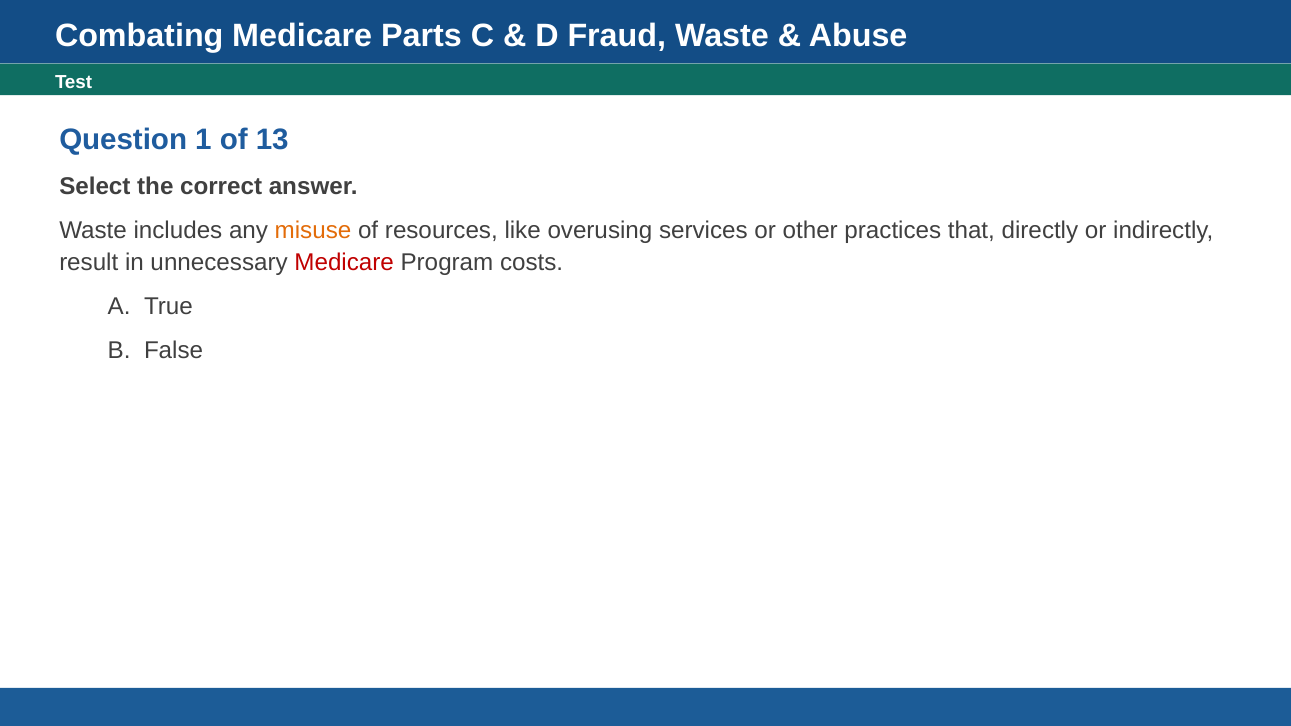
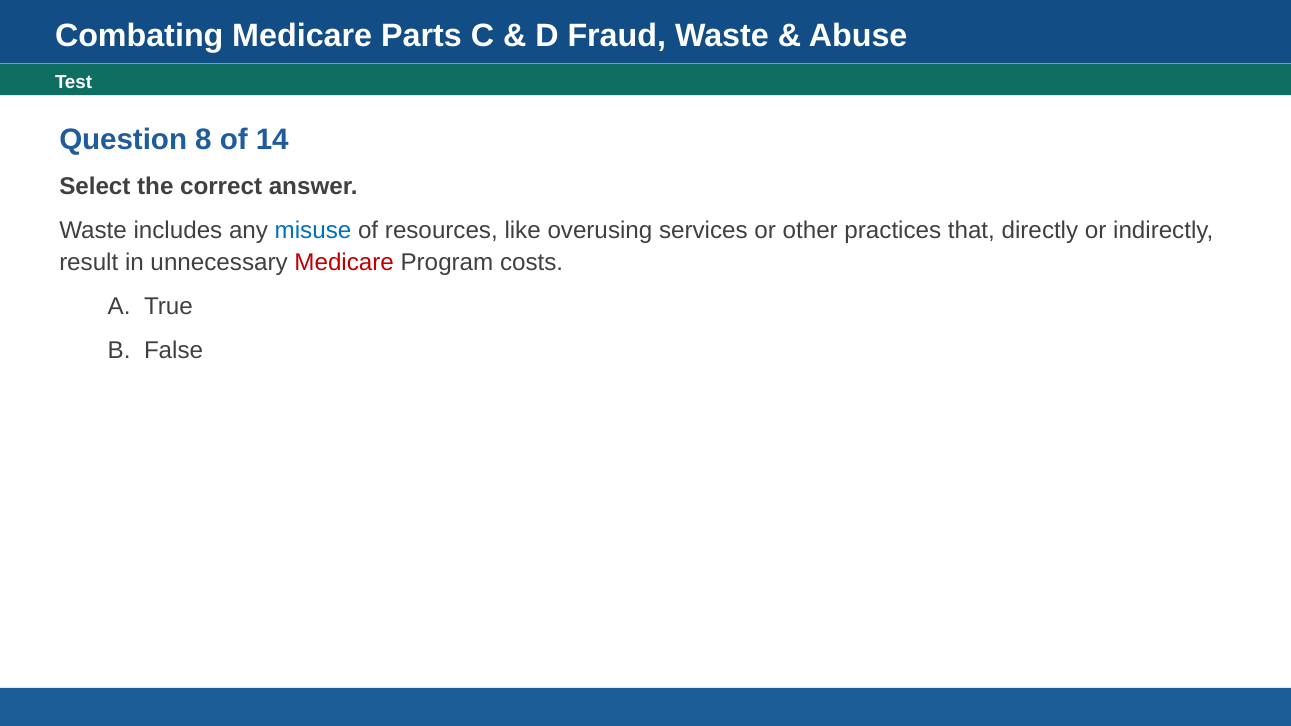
1: 1 -> 8 (203, 140)
13: 13 -> 14 (272, 140)
misuse colour: orange -> blue (313, 231)
